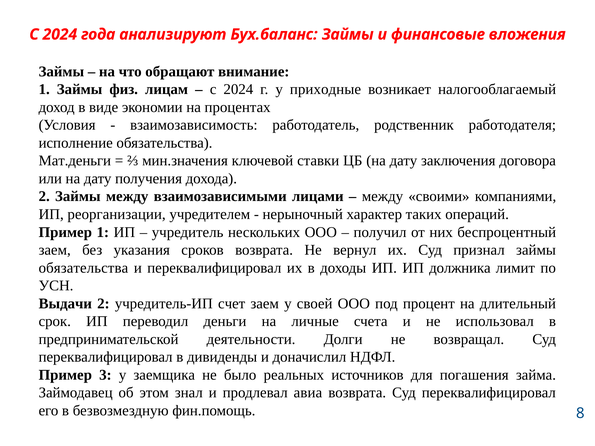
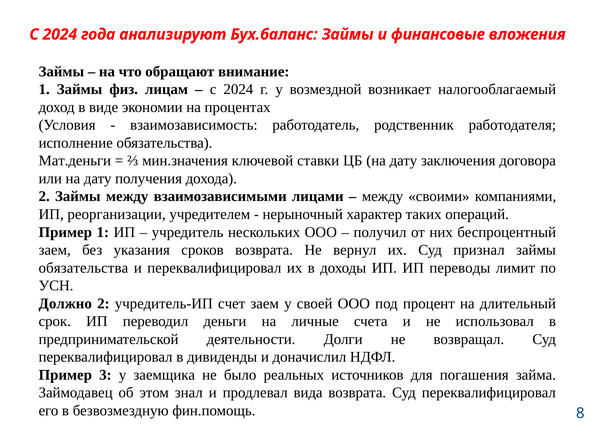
приходные: приходные -> возмездной (326, 89)
должника: должника -> переводы (460, 268)
Выдачи: Выдачи -> Должно (65, 304)
авиа: авиа -> вида (308, 393)
